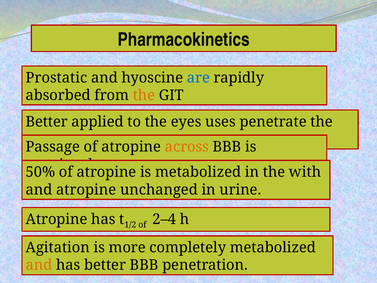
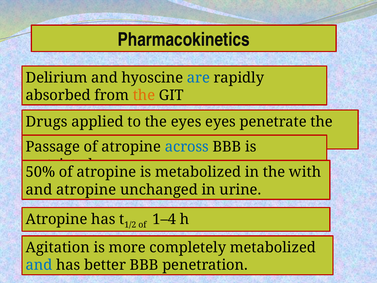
Prostatic: Prostatic -> Delirium (57, 78)
Better: Better -> Drugs (47, 122)
eyes uses: uses -> eyes (220, 122)
across colour: orange -> blue (187, 147)
2–4: 2–4 -> 1–4 (164, 219)
and colour: orange -> blue (39, 265)
